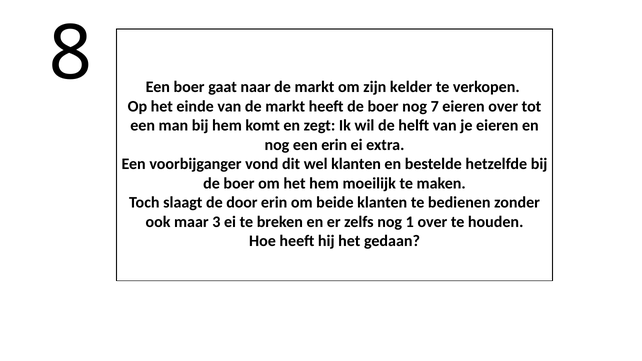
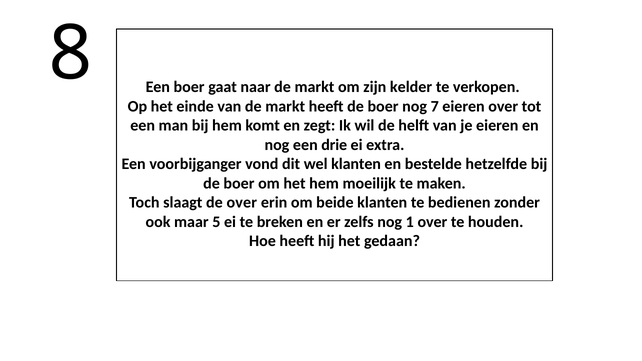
een erin: erin -> drie (334, 145)
de door: door -> over (242, 203)
3: 3 -> 5 (216, 222)
